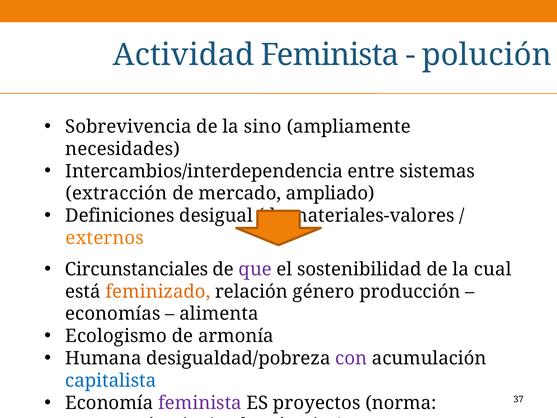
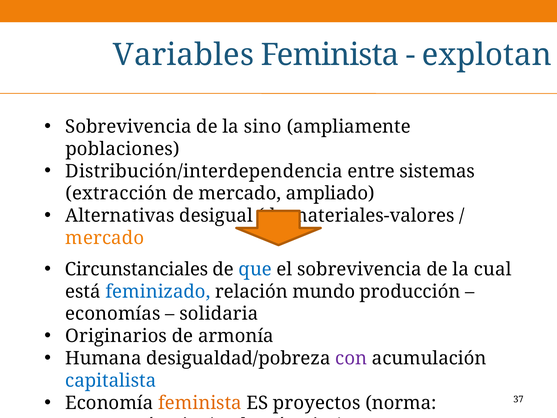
Actividad: Actividad -> Variables (183, 55)
polución: polución -> explotan (487, 55)
necesidades: necesidades -> poblaciones (123, 149)
Intercambios/interdependencia: Intercambios/interdependencia -> Distribución/interdependencia (204, 171)
Definiciones: Definiciones -> Alternativas (120, 216)
externos: externos -> mercado (105, 238)
que colour: purple -> blue (255, 269)
el sostenibilidad: sostenibilidad -> sobrevivencia (359, 269)
feminizado colour: orange -> blue (158, 291)
género: género -> mundo (324, 291)
alimenta: alimenta -> solidaria (219, 314)
Ecologismo: Ecologismo -> Originarios (116, 336)
feminista colour: purple -> orange (200, 403)
